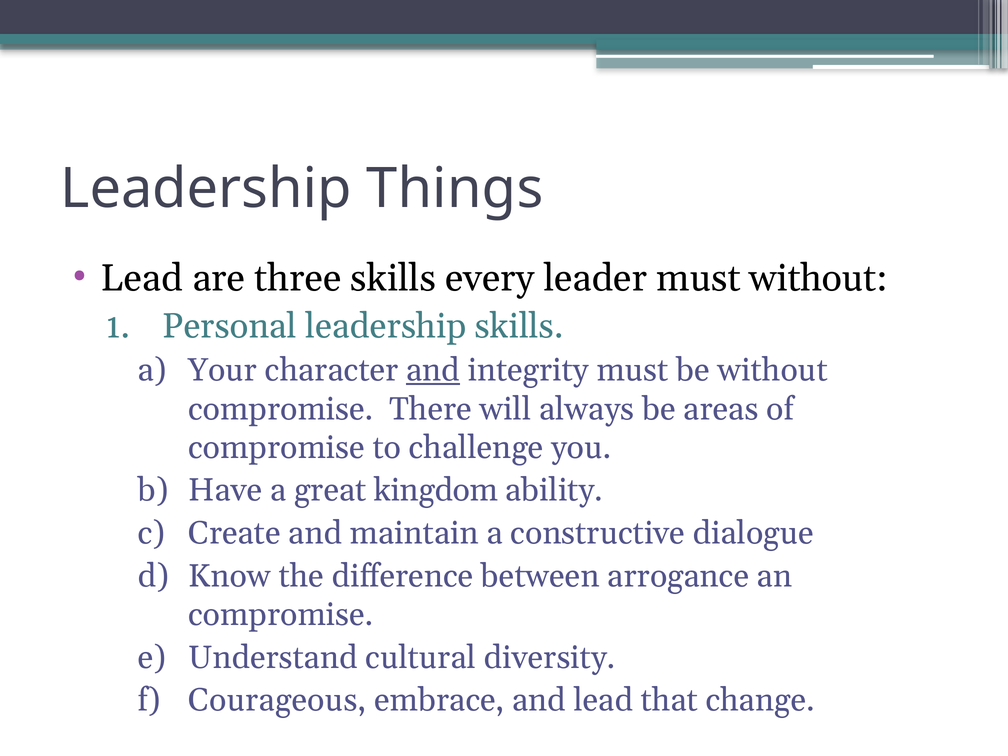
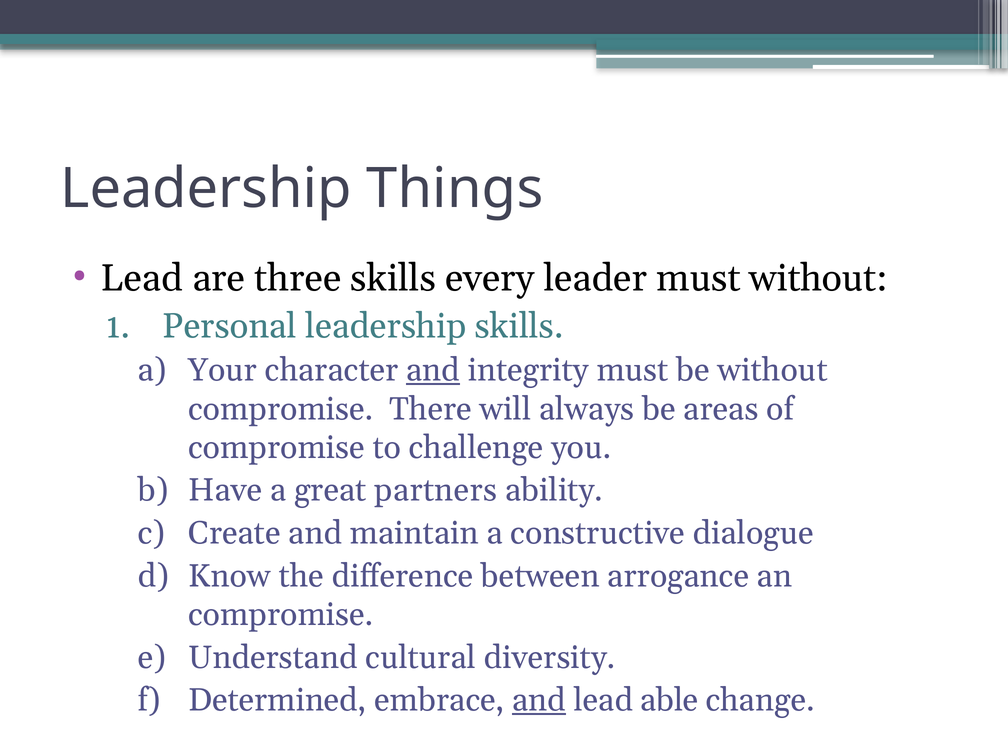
kingdom: kingdom -> partners (436, 490)
Courageous: Courageous -> Determined (277, 700)
and underline: none -> present (539, 700)
that: that -> able (669, 700)
